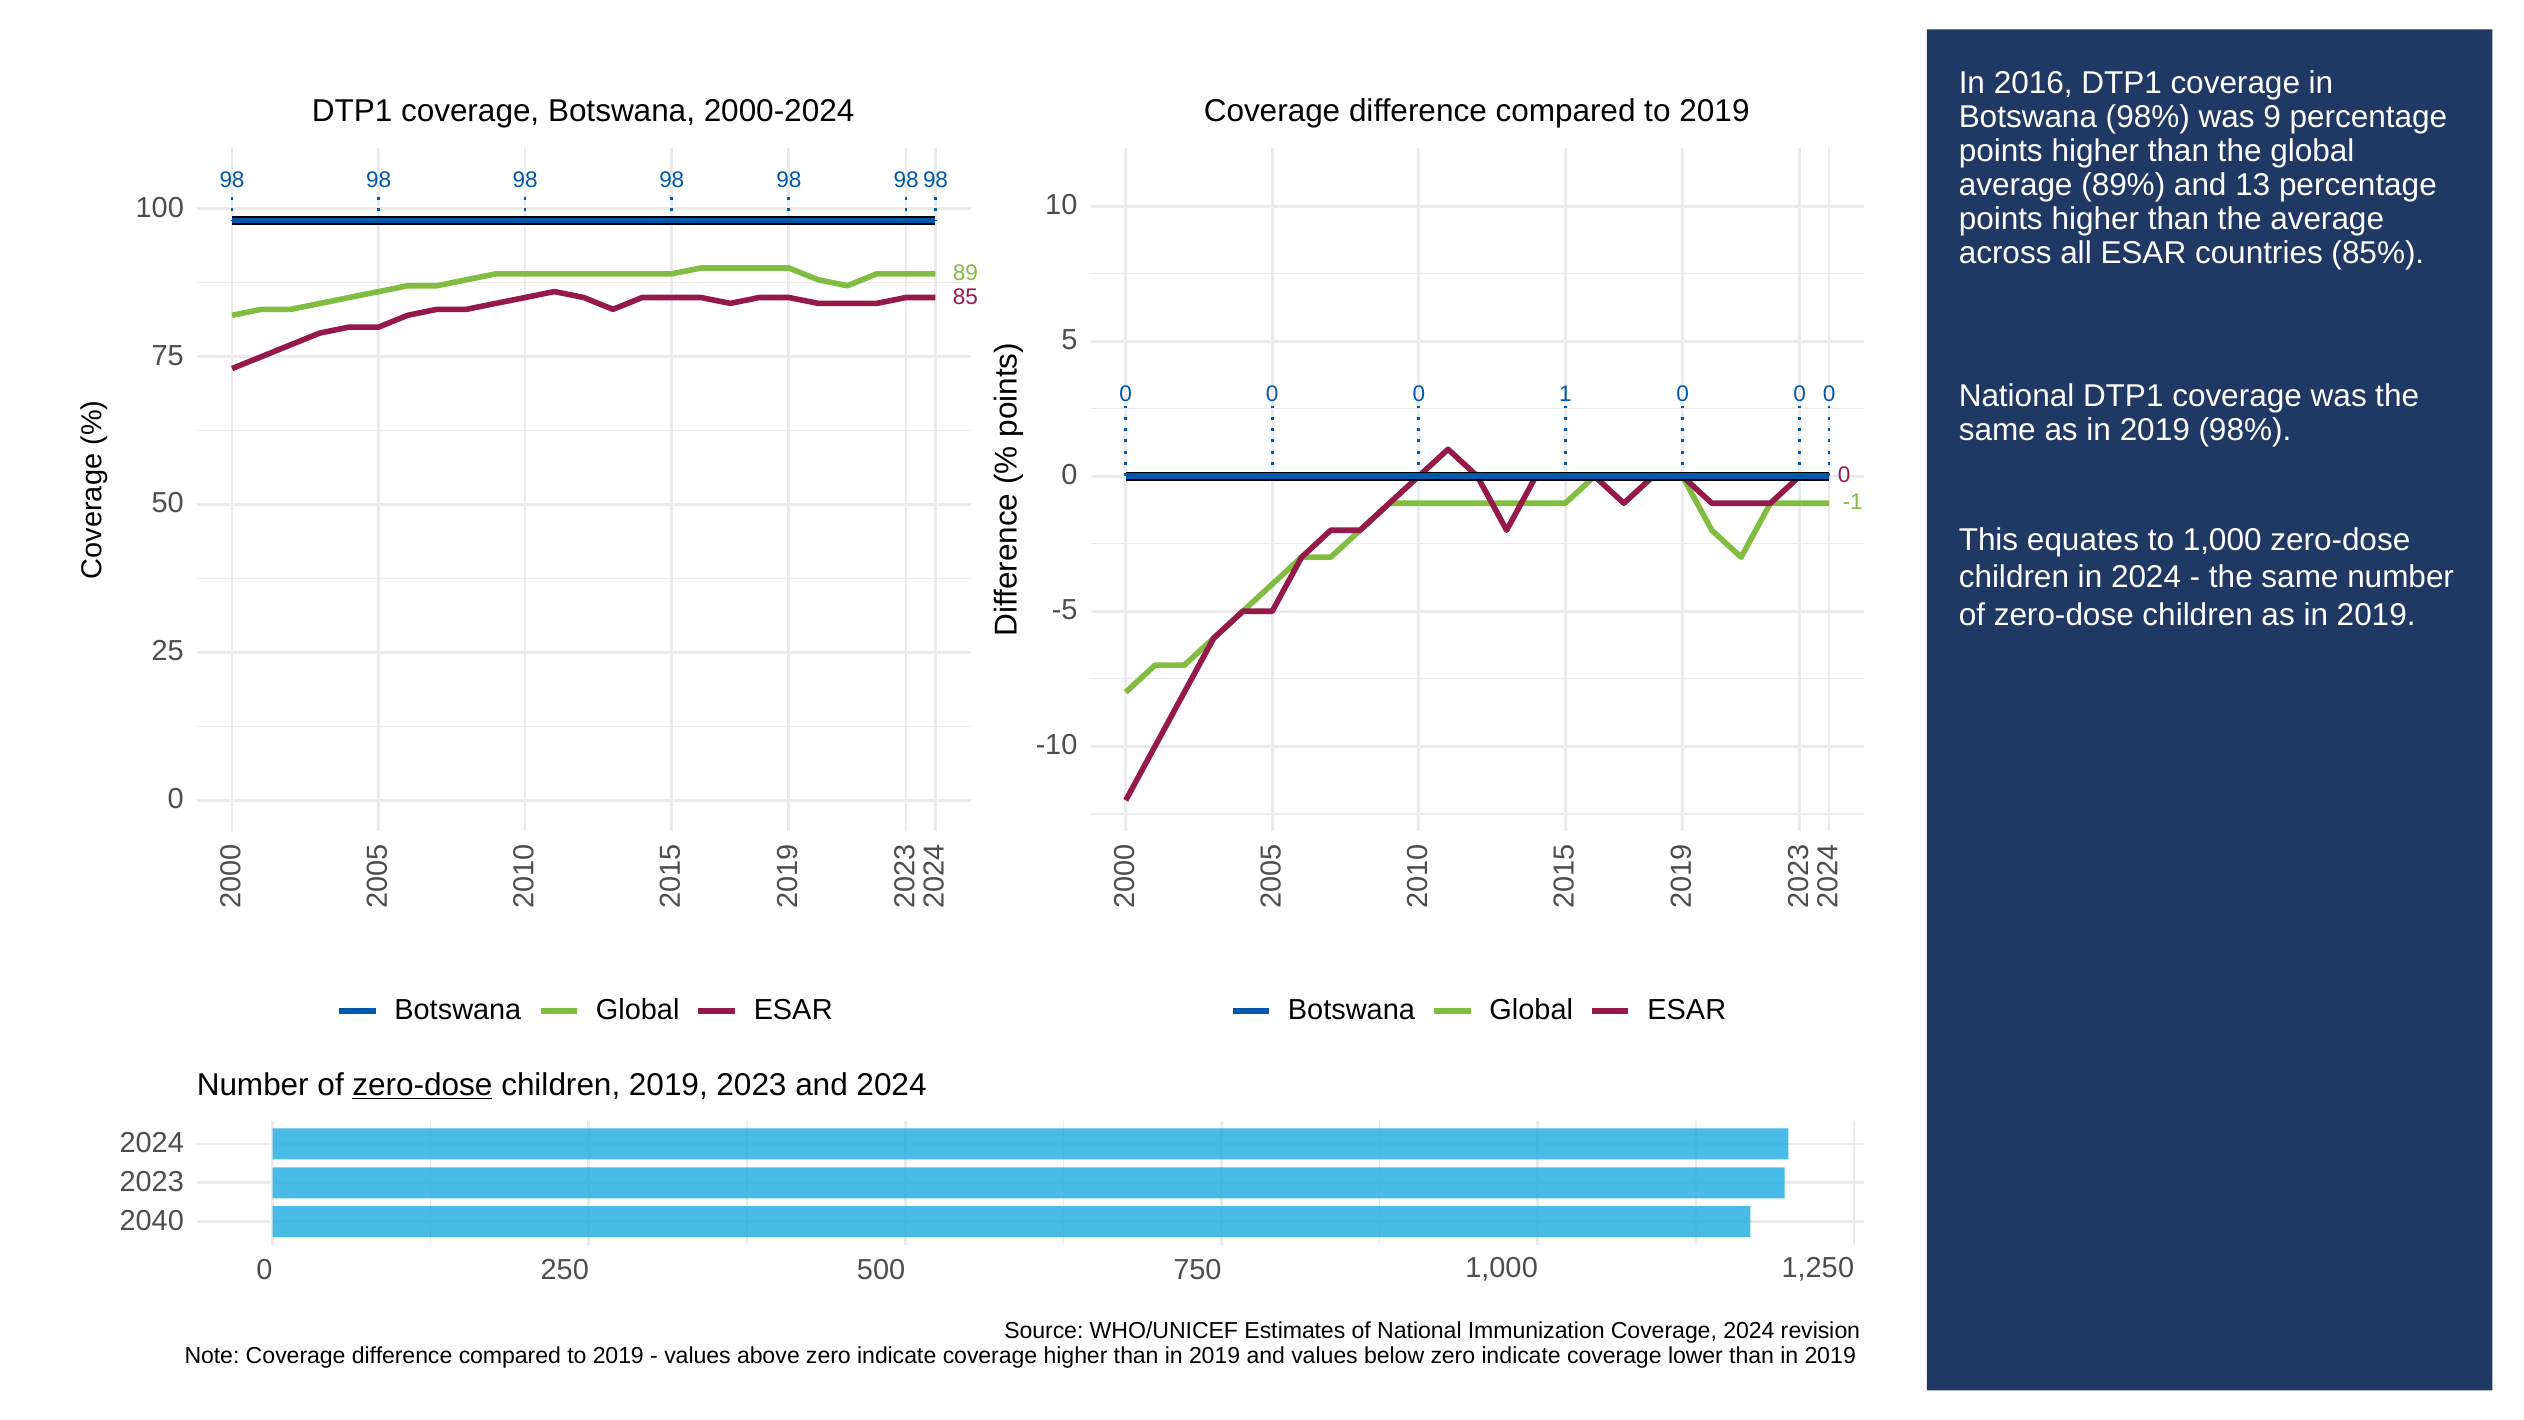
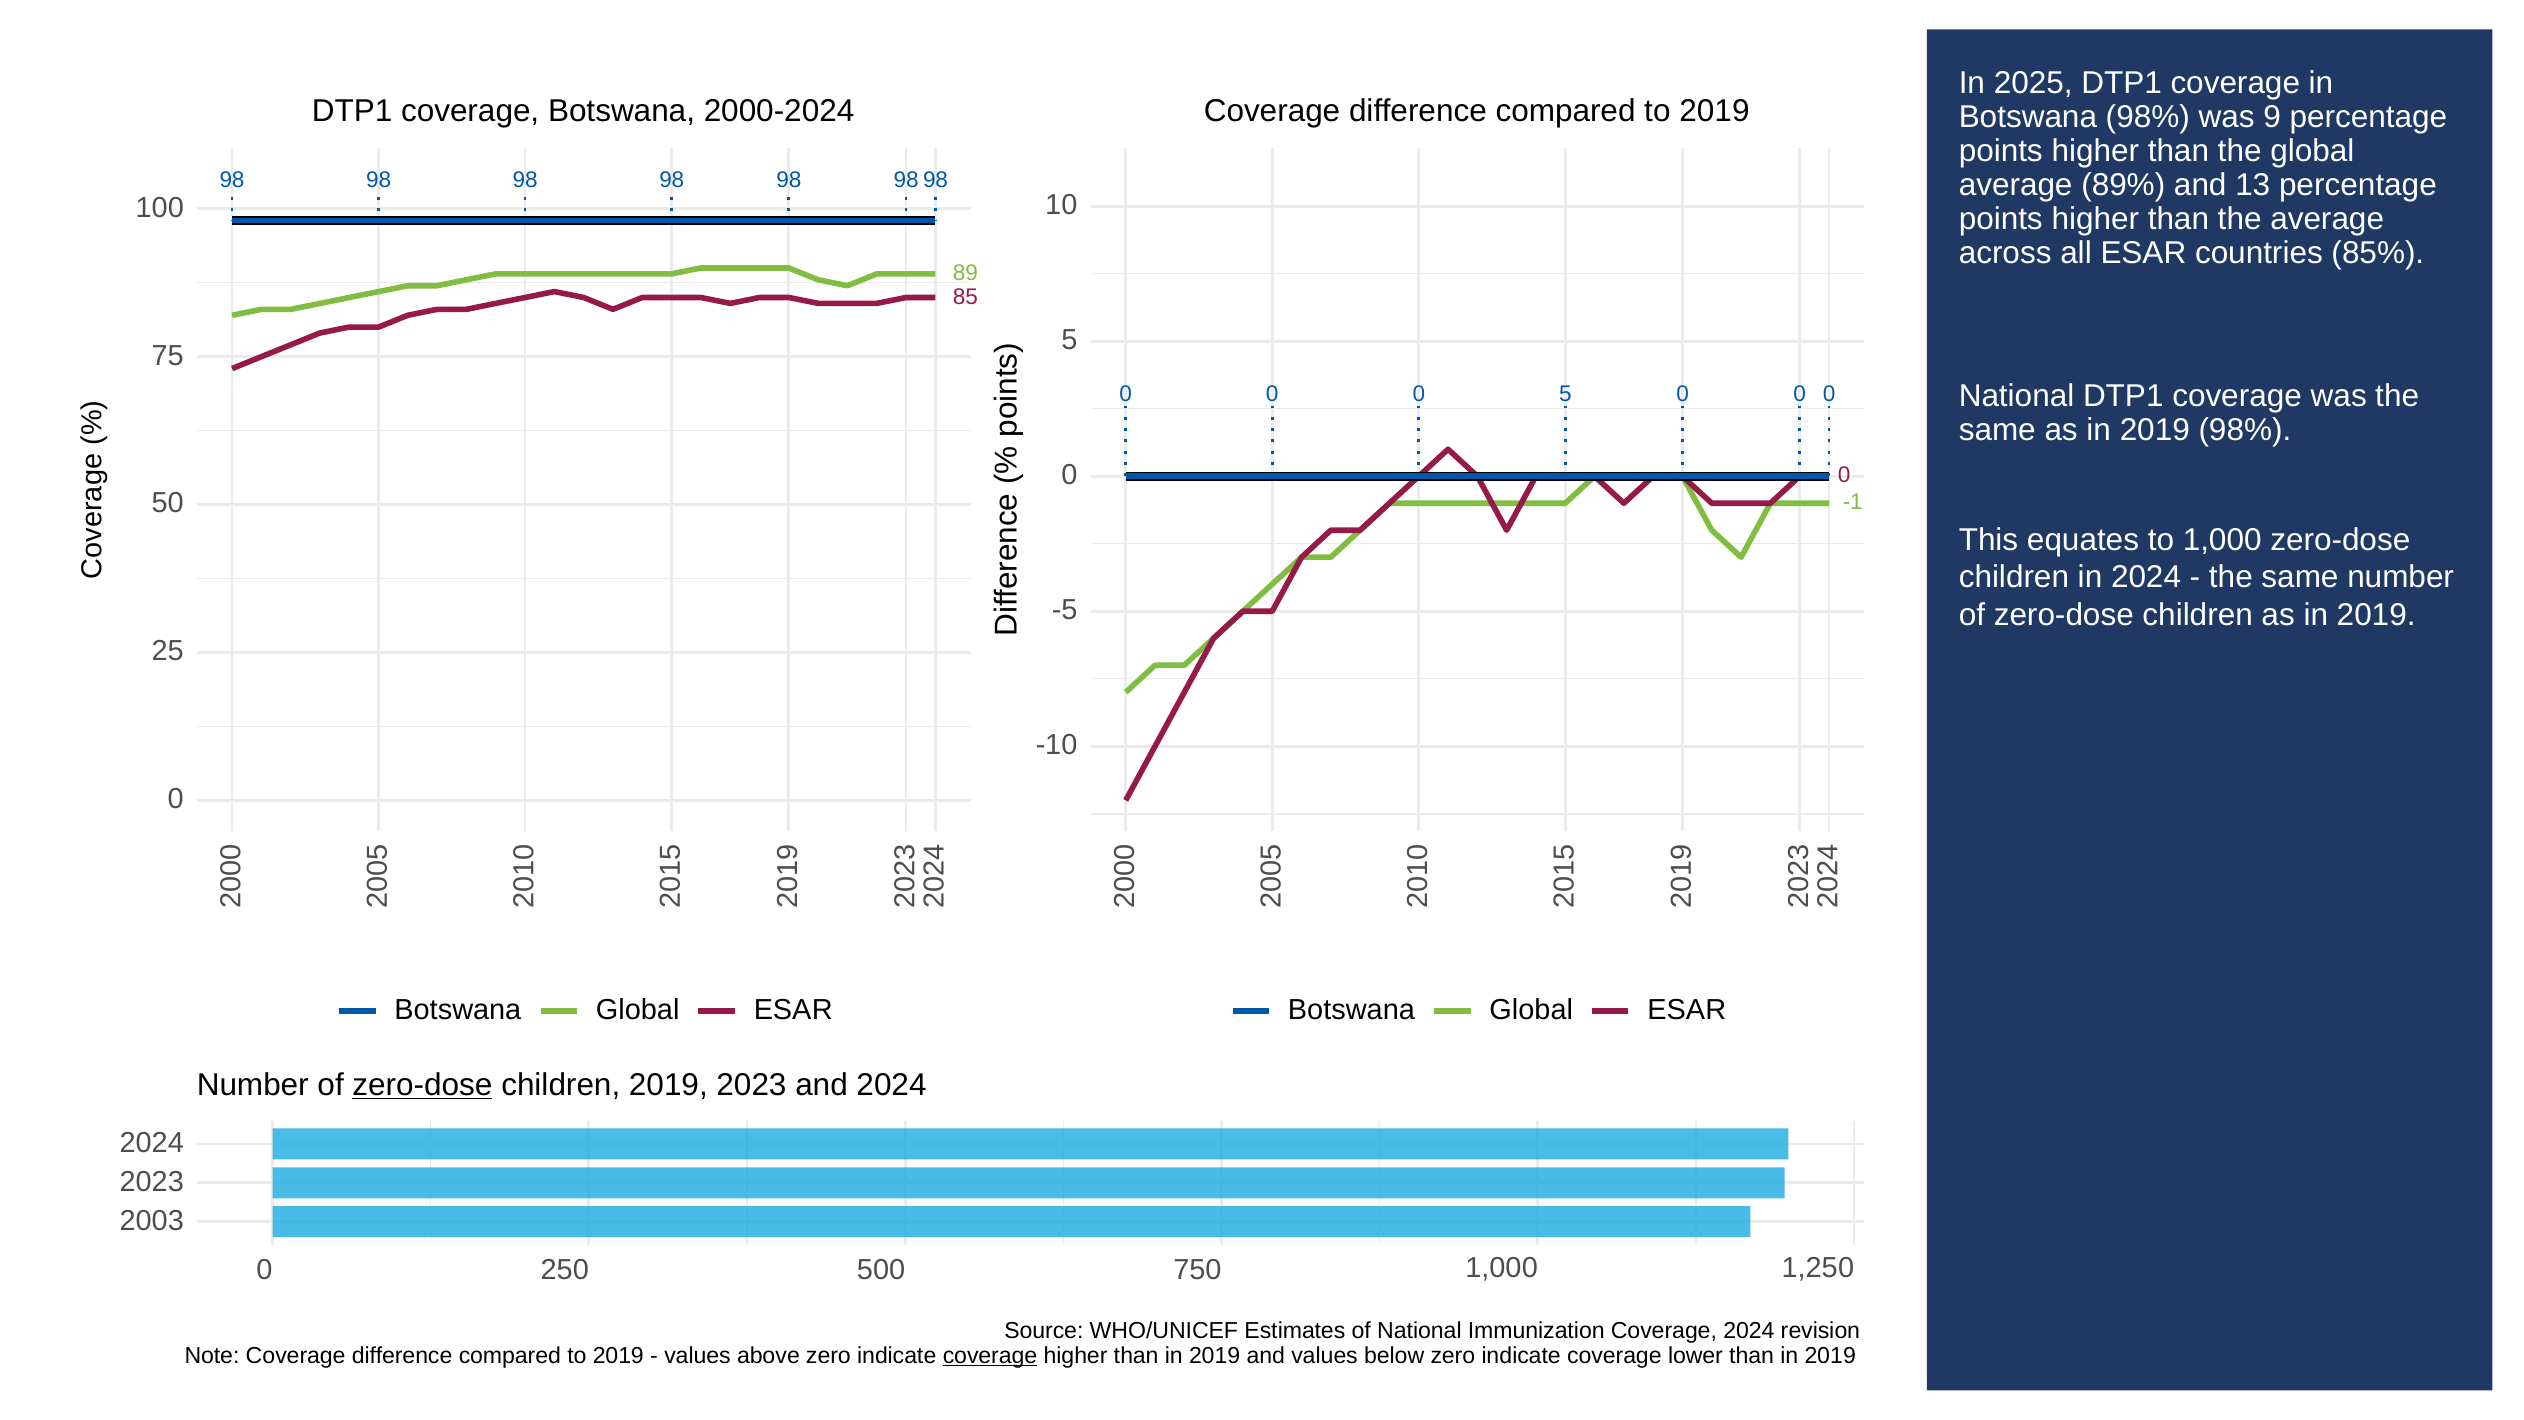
2016: 2016 -> 2025 (2033, 83)
0 0 0 1: 1 -> 5 (1565, 394)
2040: 2040 -> 2003 (152, 1220)
coverage underline: none -> present (990, 1356)
